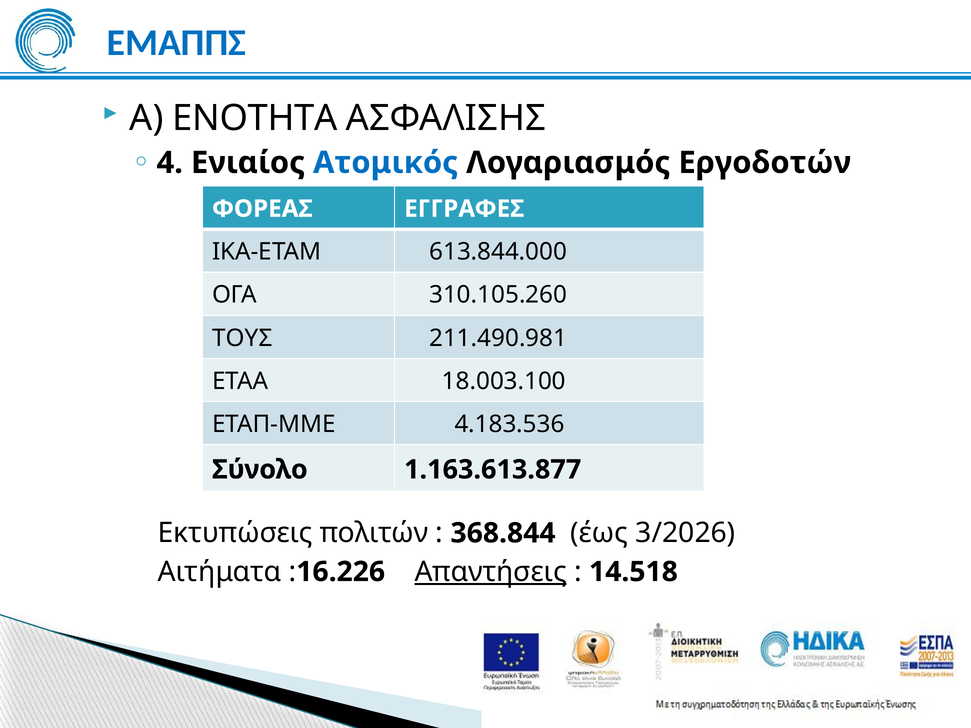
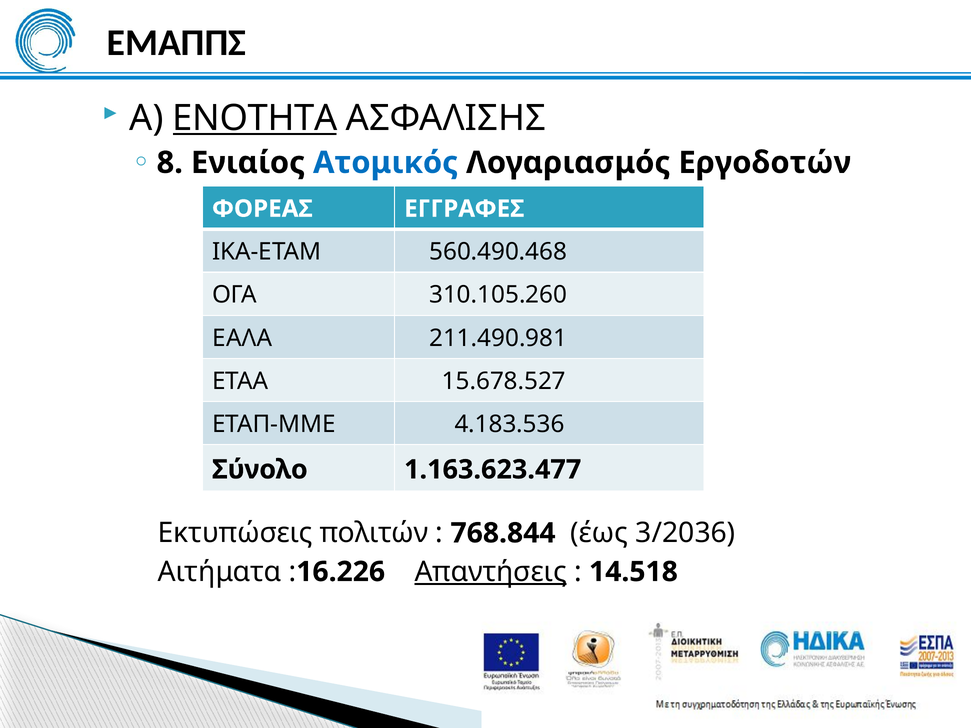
ΕΜΑΠΠΣ colour: blue -> black (176, 43)
ΕΝΟΤΗΤΑ underline: none -> present (255, 118)
4: 4 -> 8 (170, 163)
613.844.000: 613.844.000 -> 560.490.468 (498, 252)
ΤΟΥΣ: ΤΟΥΣ -> ΕΑΛΑ (242, 338)
18.003.100: 18.003.100 -> 15.678.527 (504, 381)
1.163.613.877: 1.163.613.877 -> 1.163.623.477 (493, 470)
368.844: 368.844 -> 768.844 (503, 533)
3/2026: 3/2026 -> 3/2036 (685, 533)
